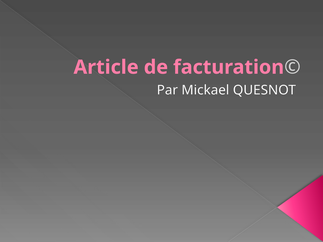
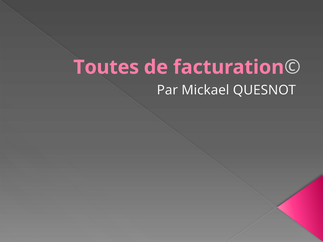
Article: Article -> Toutes (106, 67)
